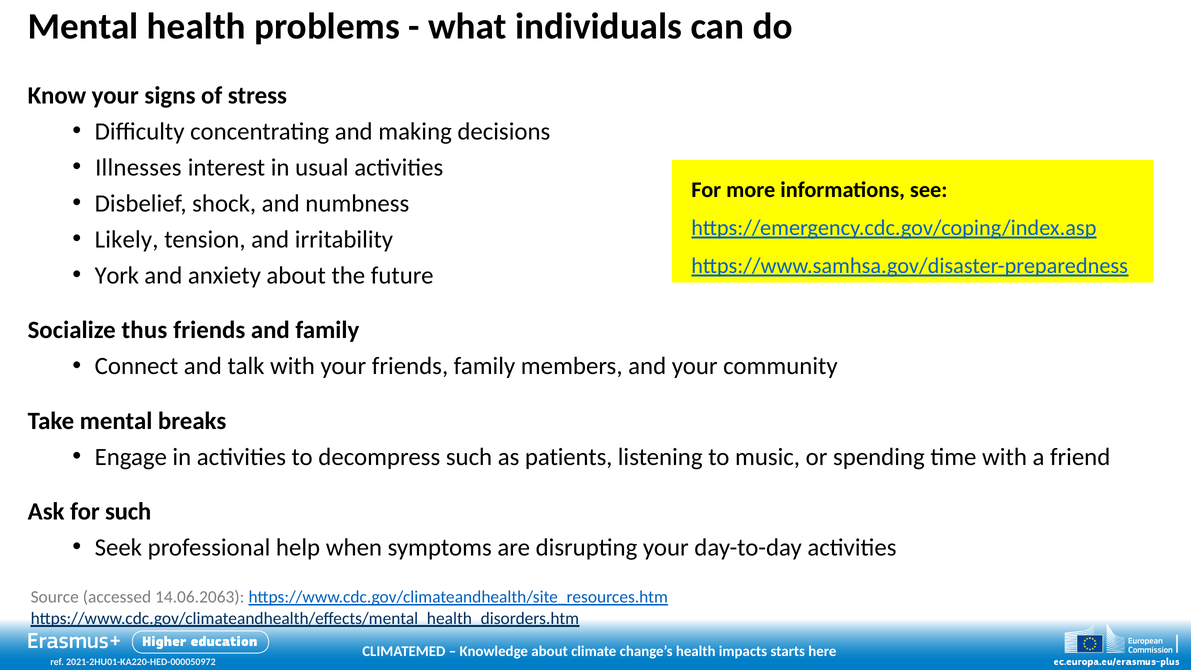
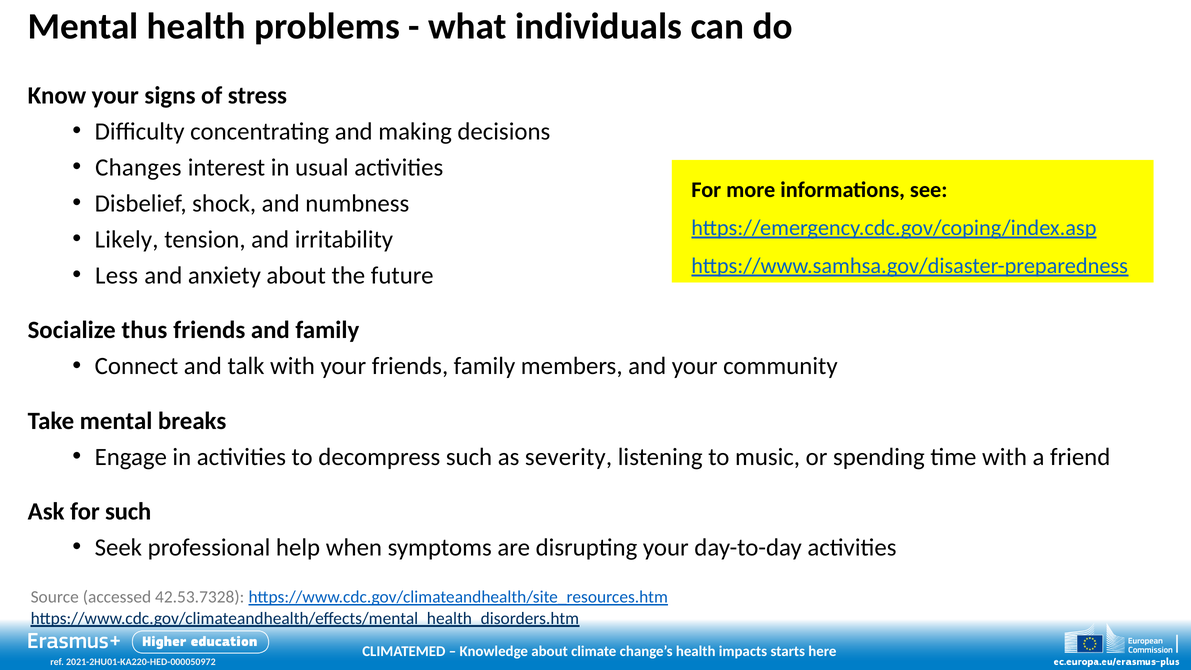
Illnesses: Illnesses -> Changes (138, 168)
York: York -> Less (117, 276)
patients: patients -> severity (569, 457)
14.06.2063: 14.06.2063 -> 42.53.7328 (200, 597)
